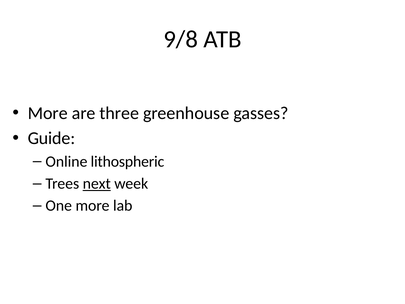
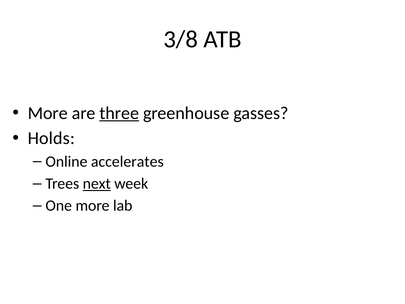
9/8: 9/8 -> 3/8 (181, 39)
three underline: none -> present (119, 113)
Guide: Guide -> Holds (51, 138)
lithospheric: lithospheric -> accelerates (127, 161)
